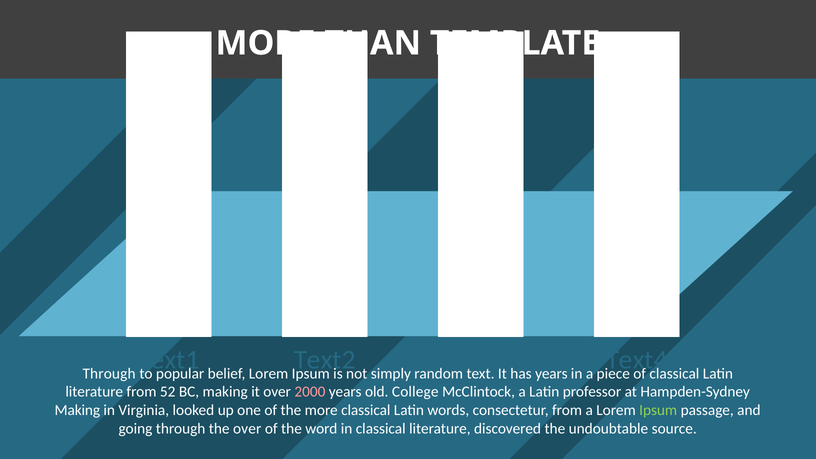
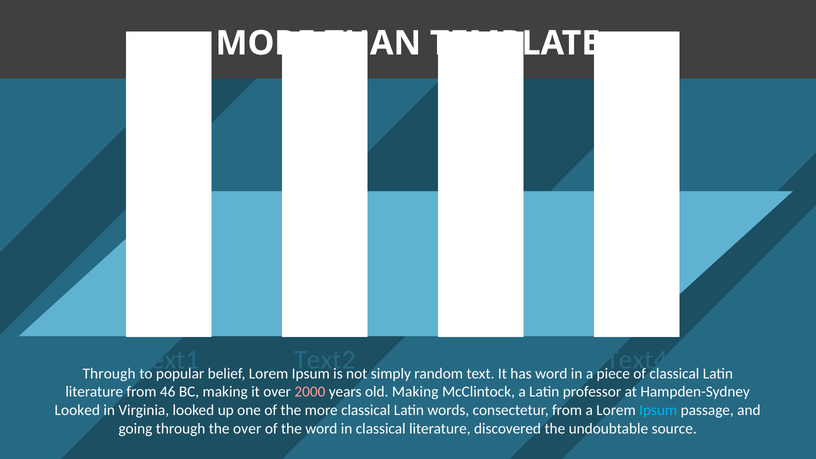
has years: years -> word (551, 374)
52: 52 -> 46 (168, 392)
old College: College -> Making (415, 392)
Making: Making -> Looked (77, 410)
Ipsum colour: light green -> light blue (658, 410)
